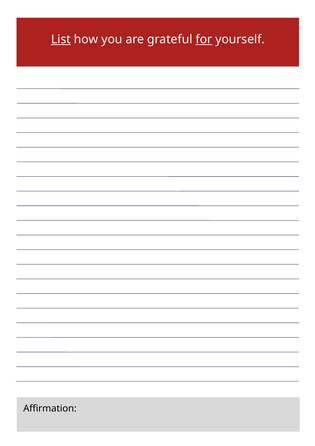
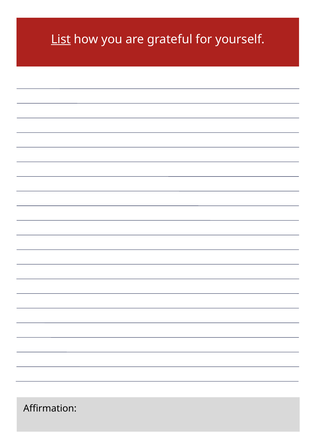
for underline: present -> none (204, 39)
